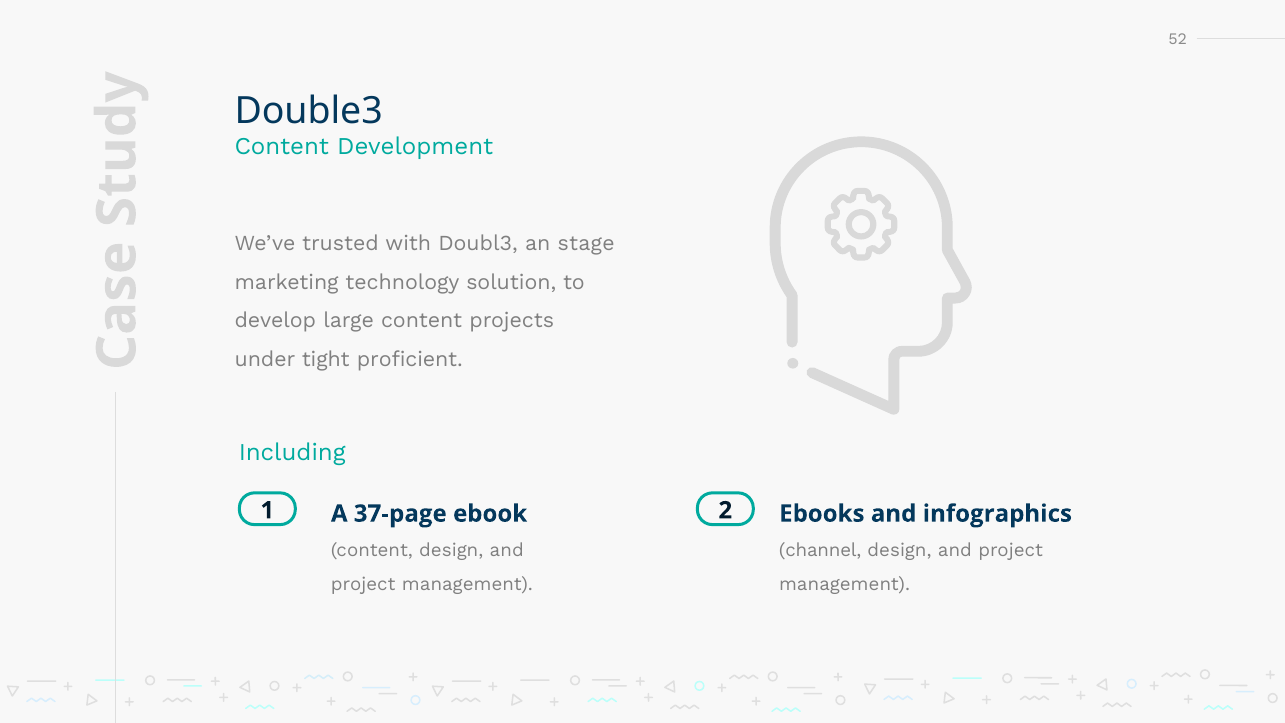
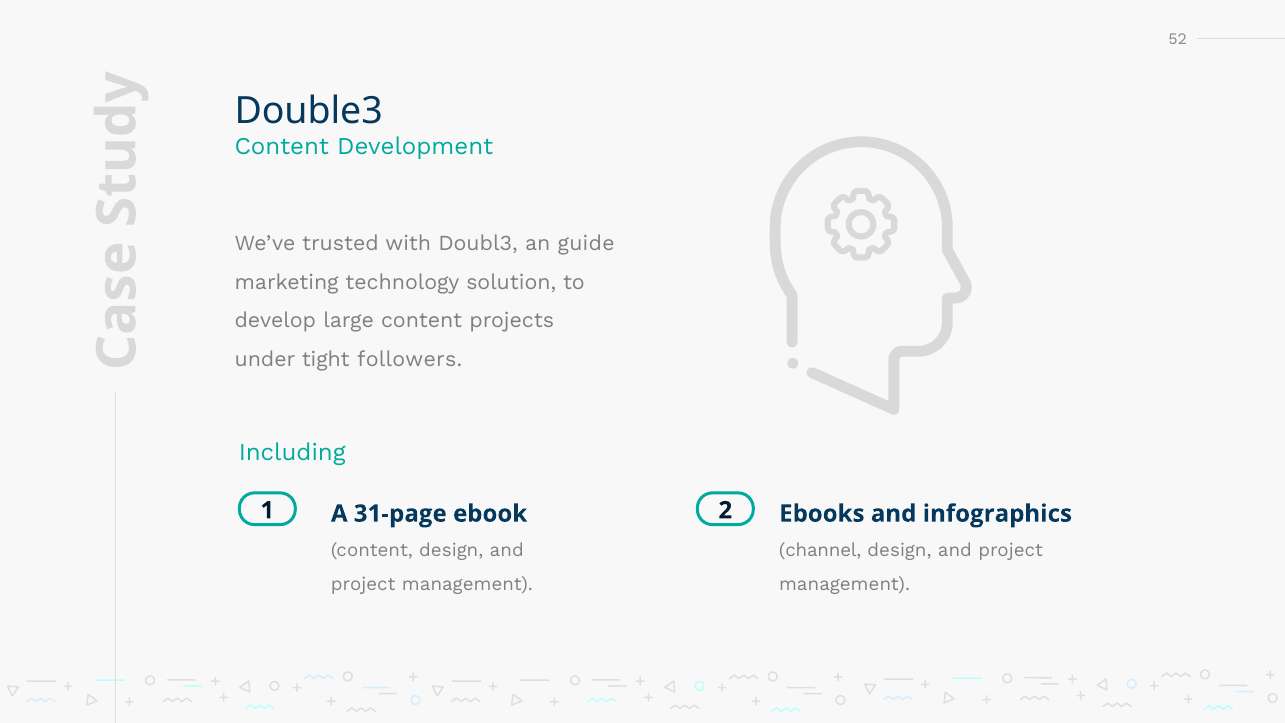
stage: stage -> guide (586, 243)
proficient: proficient -> followers (410, 359)
37-page: 37-page -> 31-page (400, 514)
